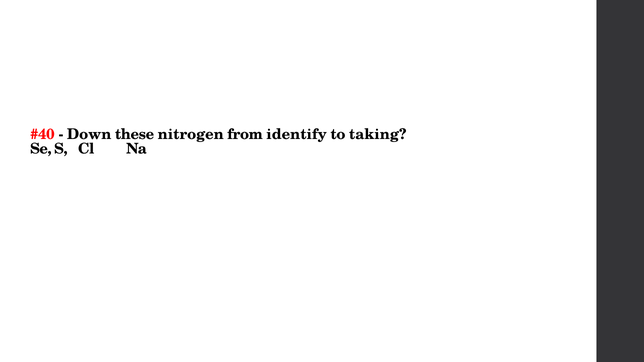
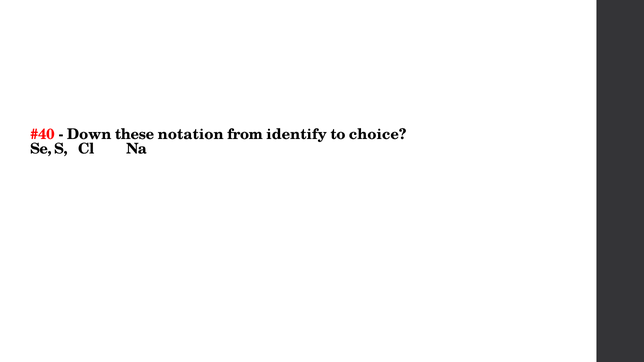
nitrogen: nitrogen -> notation (191, 135)
taking: taking -> choice (378, 135)
